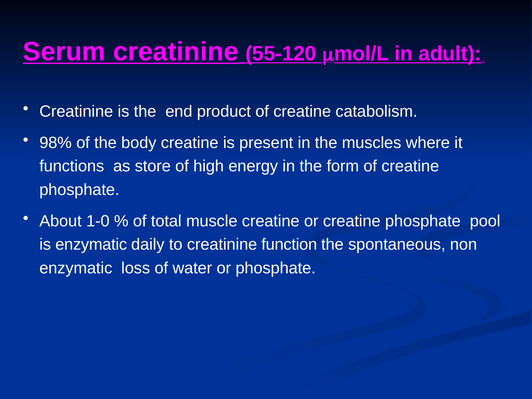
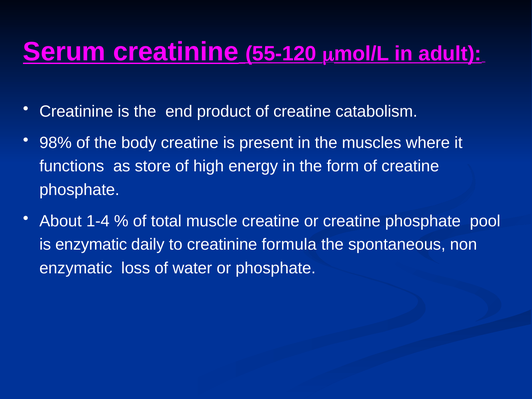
1-0: 1-0 -> 1-4 (98, 221)
function: function -> formula (289, 245)
